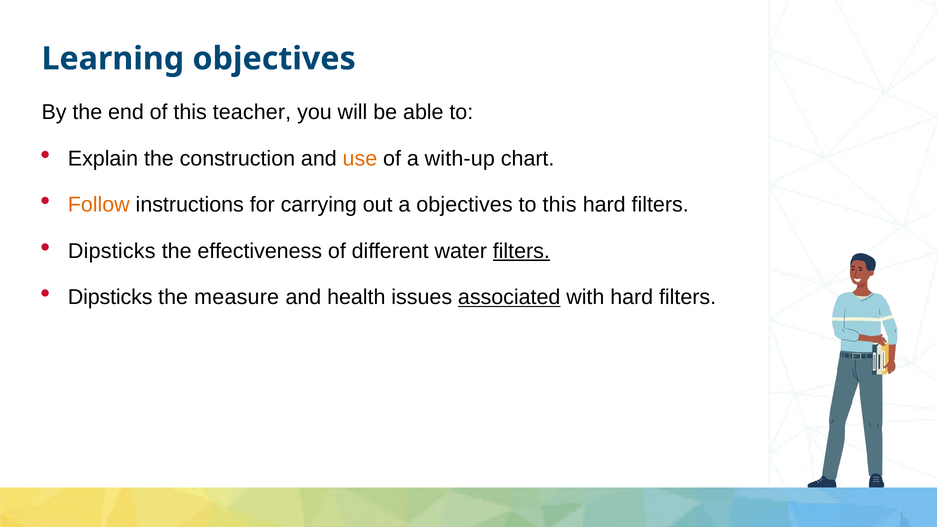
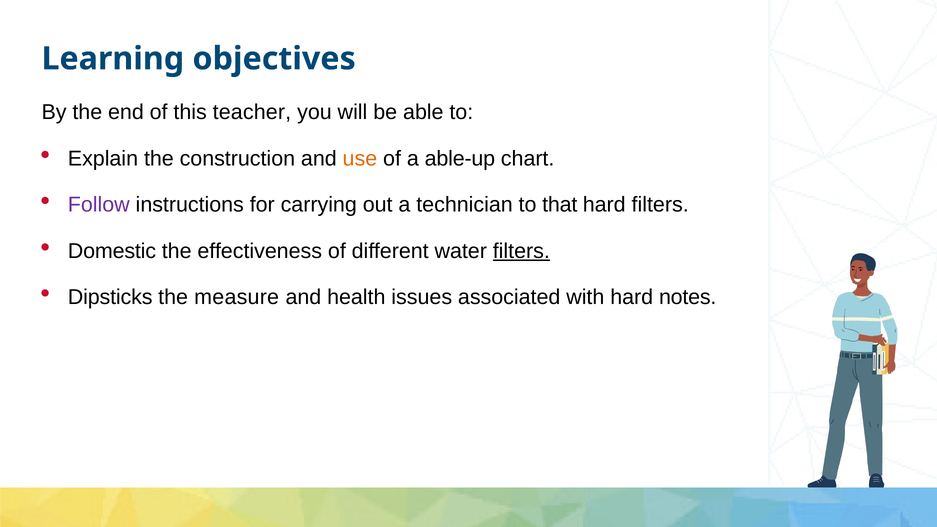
with-up: with-up -> able-up (460, 159)
Follow colour: orange -> purple (99, 205)
a objectives: objectives -> technician (465, 205)
to this: this -> that (560, 205)
Dipsticks: Dipsticks -> Domestic (112, 251)
associated underline: present -> none (509, 297)
with hard filters: filters -> notes (688, 297)
